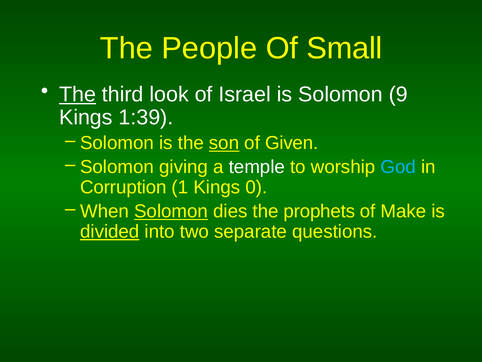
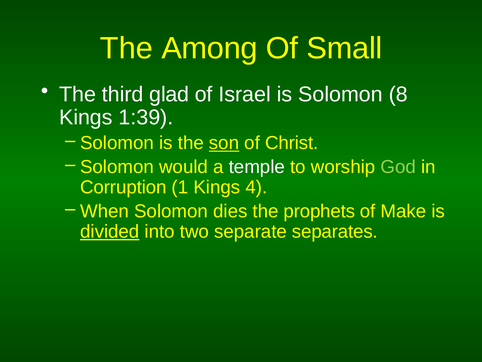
People: People -> Among (210, 48)
The underline: present -> none (77, 94)
look: look -> glad (169, 94)
9: 9 -> 8 (398, 94)
Given: Given -> Christ (292, 143)
giving: giving -> would (184, 167)
God colour: light blue -> light green (398, 167)
0: 0 -> 4 (256, 187)
Solomon underline: present -> none (171, 211)
questions: questions -> separates (335, 231)
